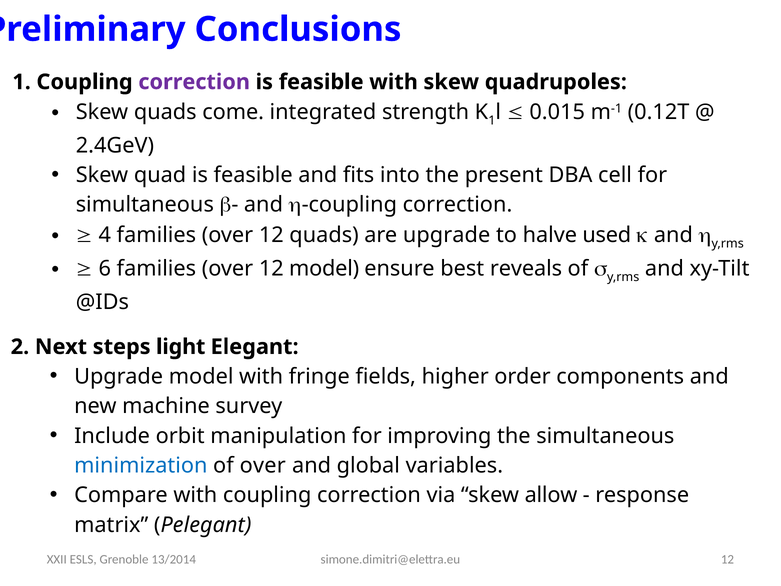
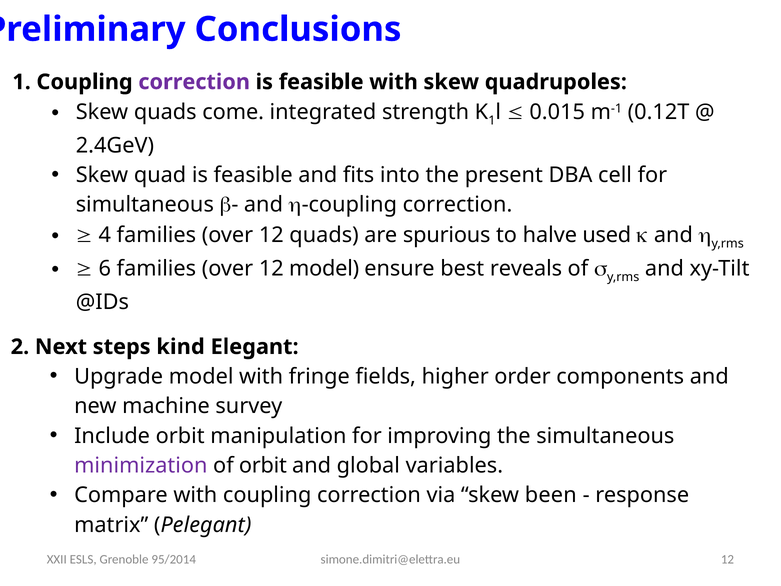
are upgrade: upgrade -> spurious (447, 235)
light: light -> kind (181, 347)
minimization colour: blue -> purple (141, 465)
of over: over -> orbit (263, 465)
allow: allow -> been (551, 495)
13/2014: 13/2014 -> 95/2014 (174, 559)
